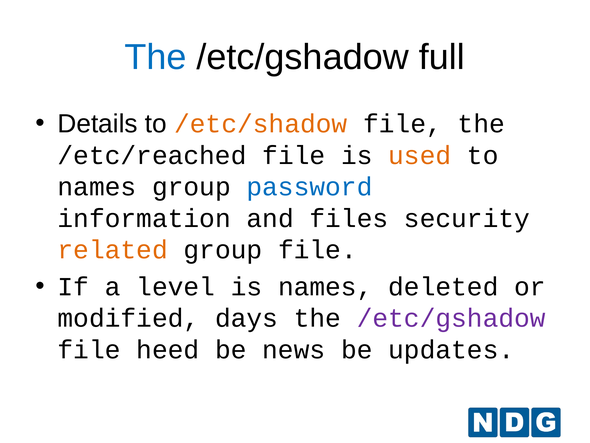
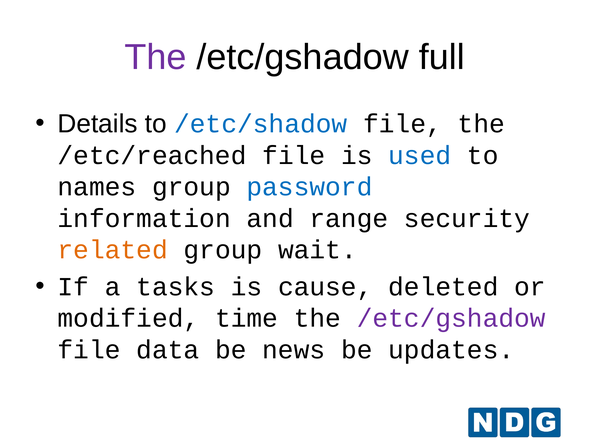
The colour: blue -> purple (156, 57)
/etc/shadow colour: orange -> blue (261, 124)
used colour: orange -> blue (420, 155)
files: files -> range (349, 218)
group file: file -> wait (317, 250)
level: level -> tasks (176, 286)
is names: names -> cause (325, 286)
days: days -> time (246, 318)
heed: heed -> data (168, 349)
